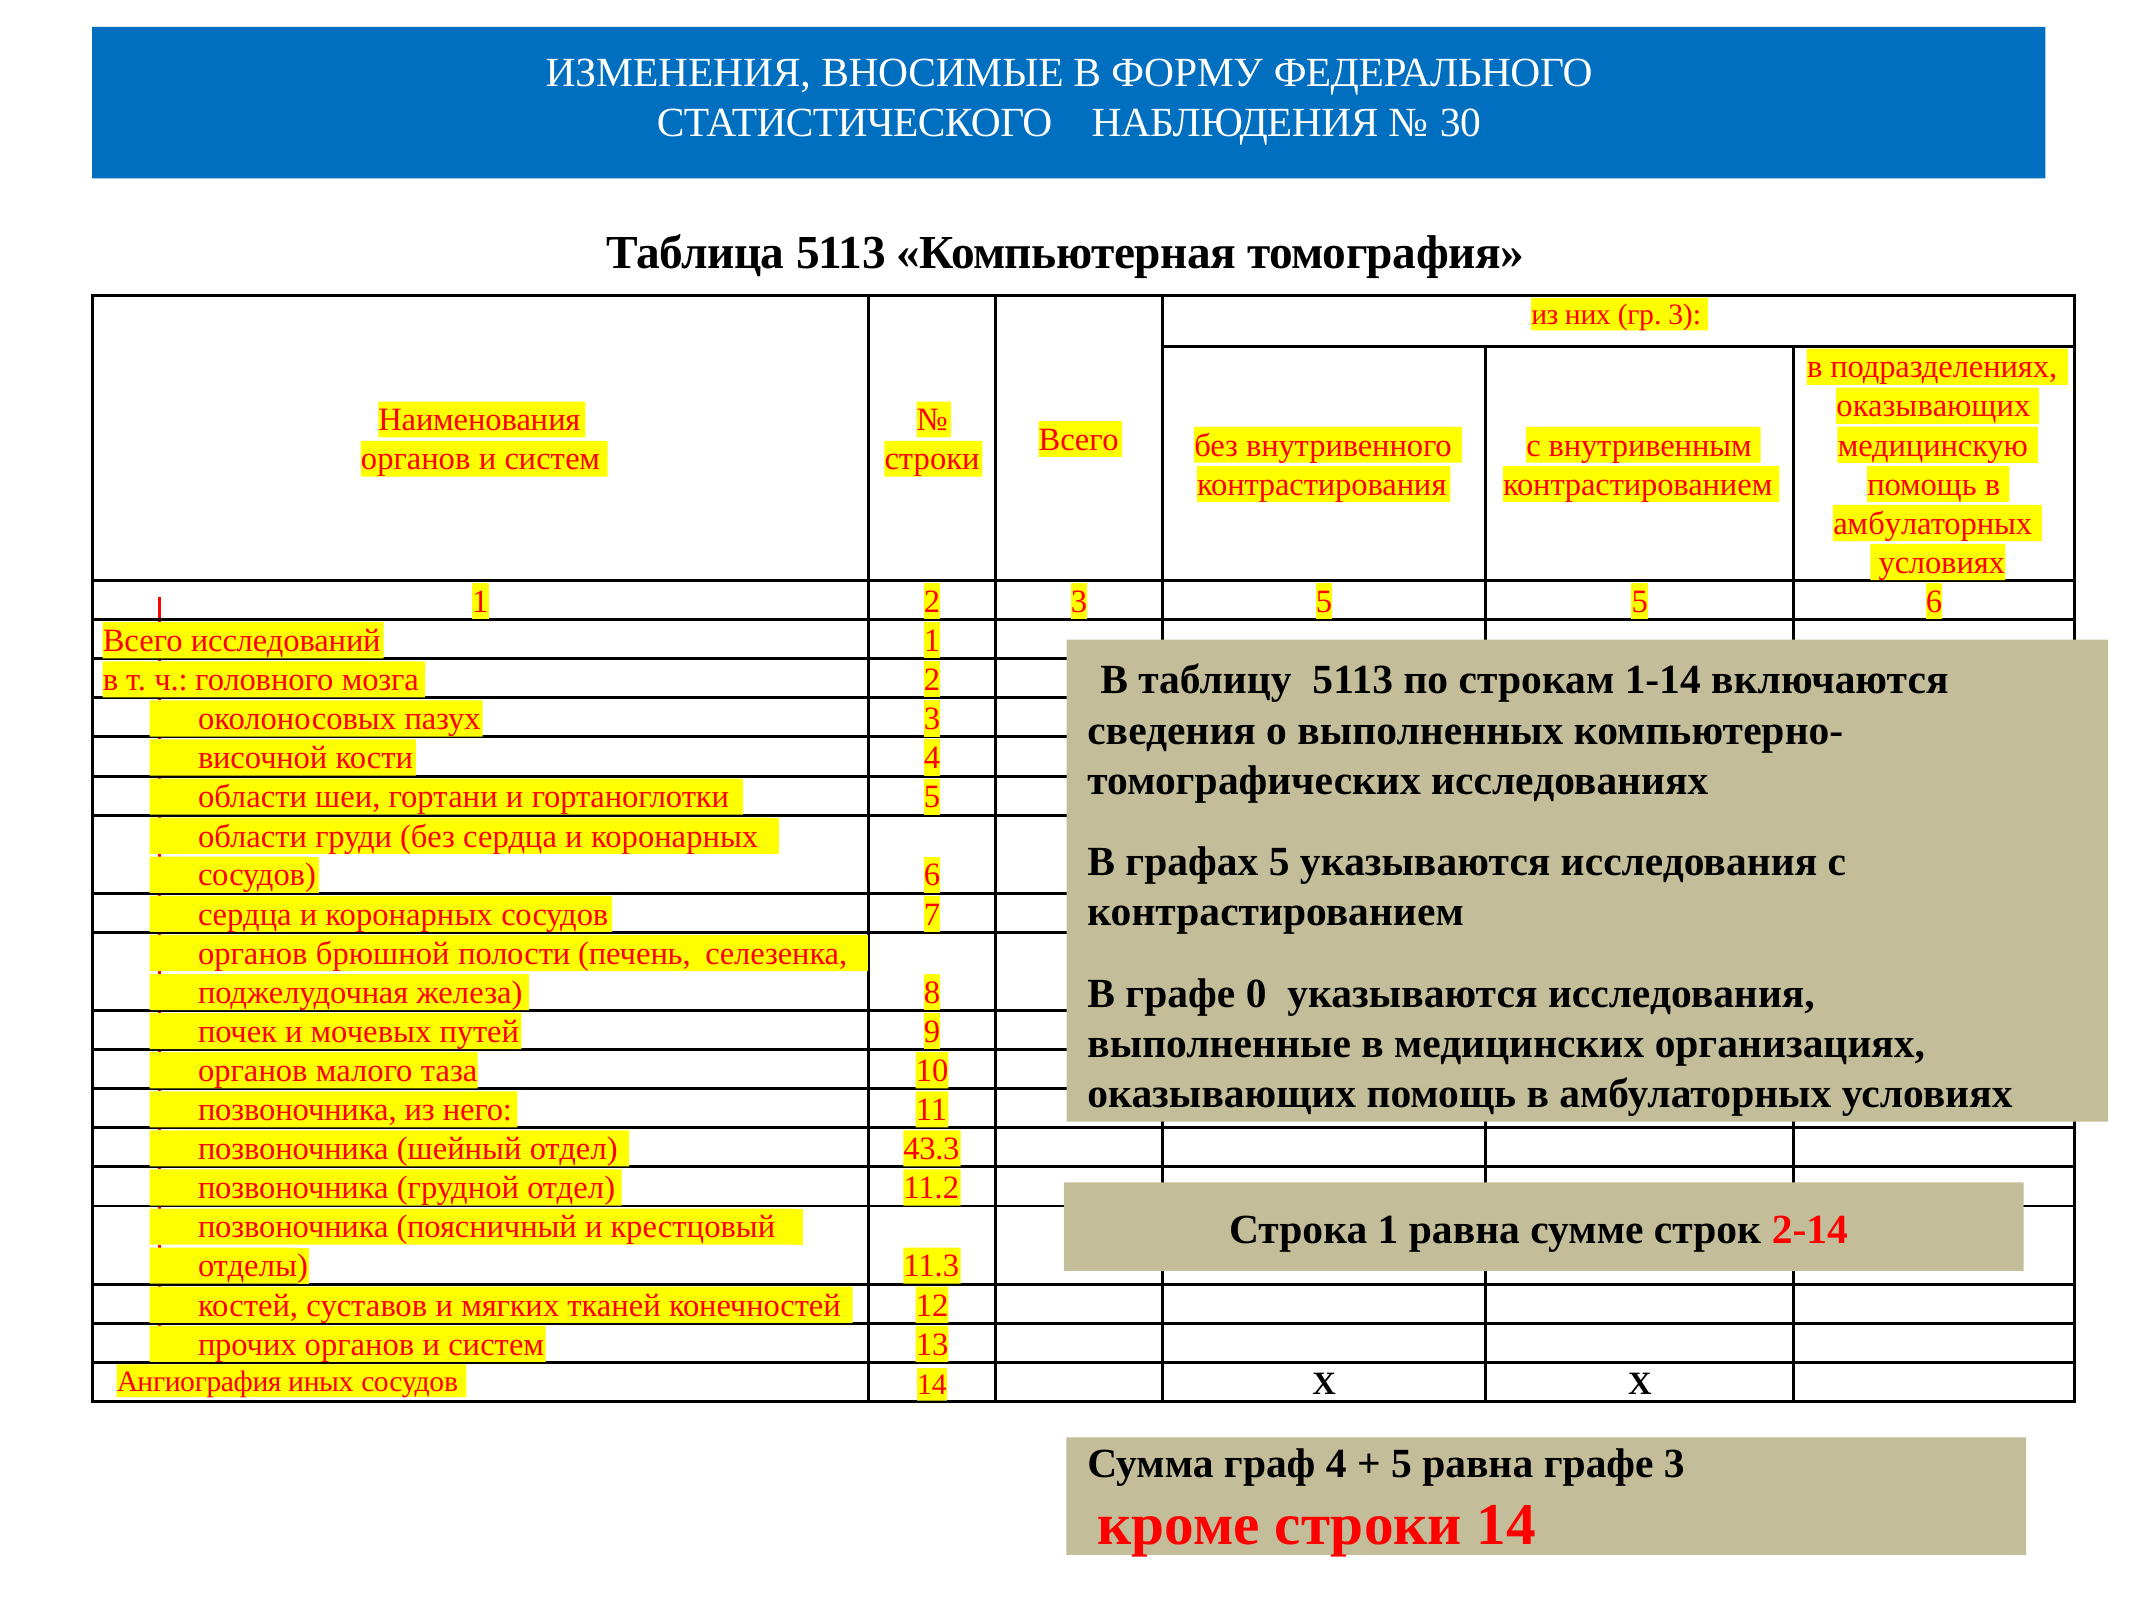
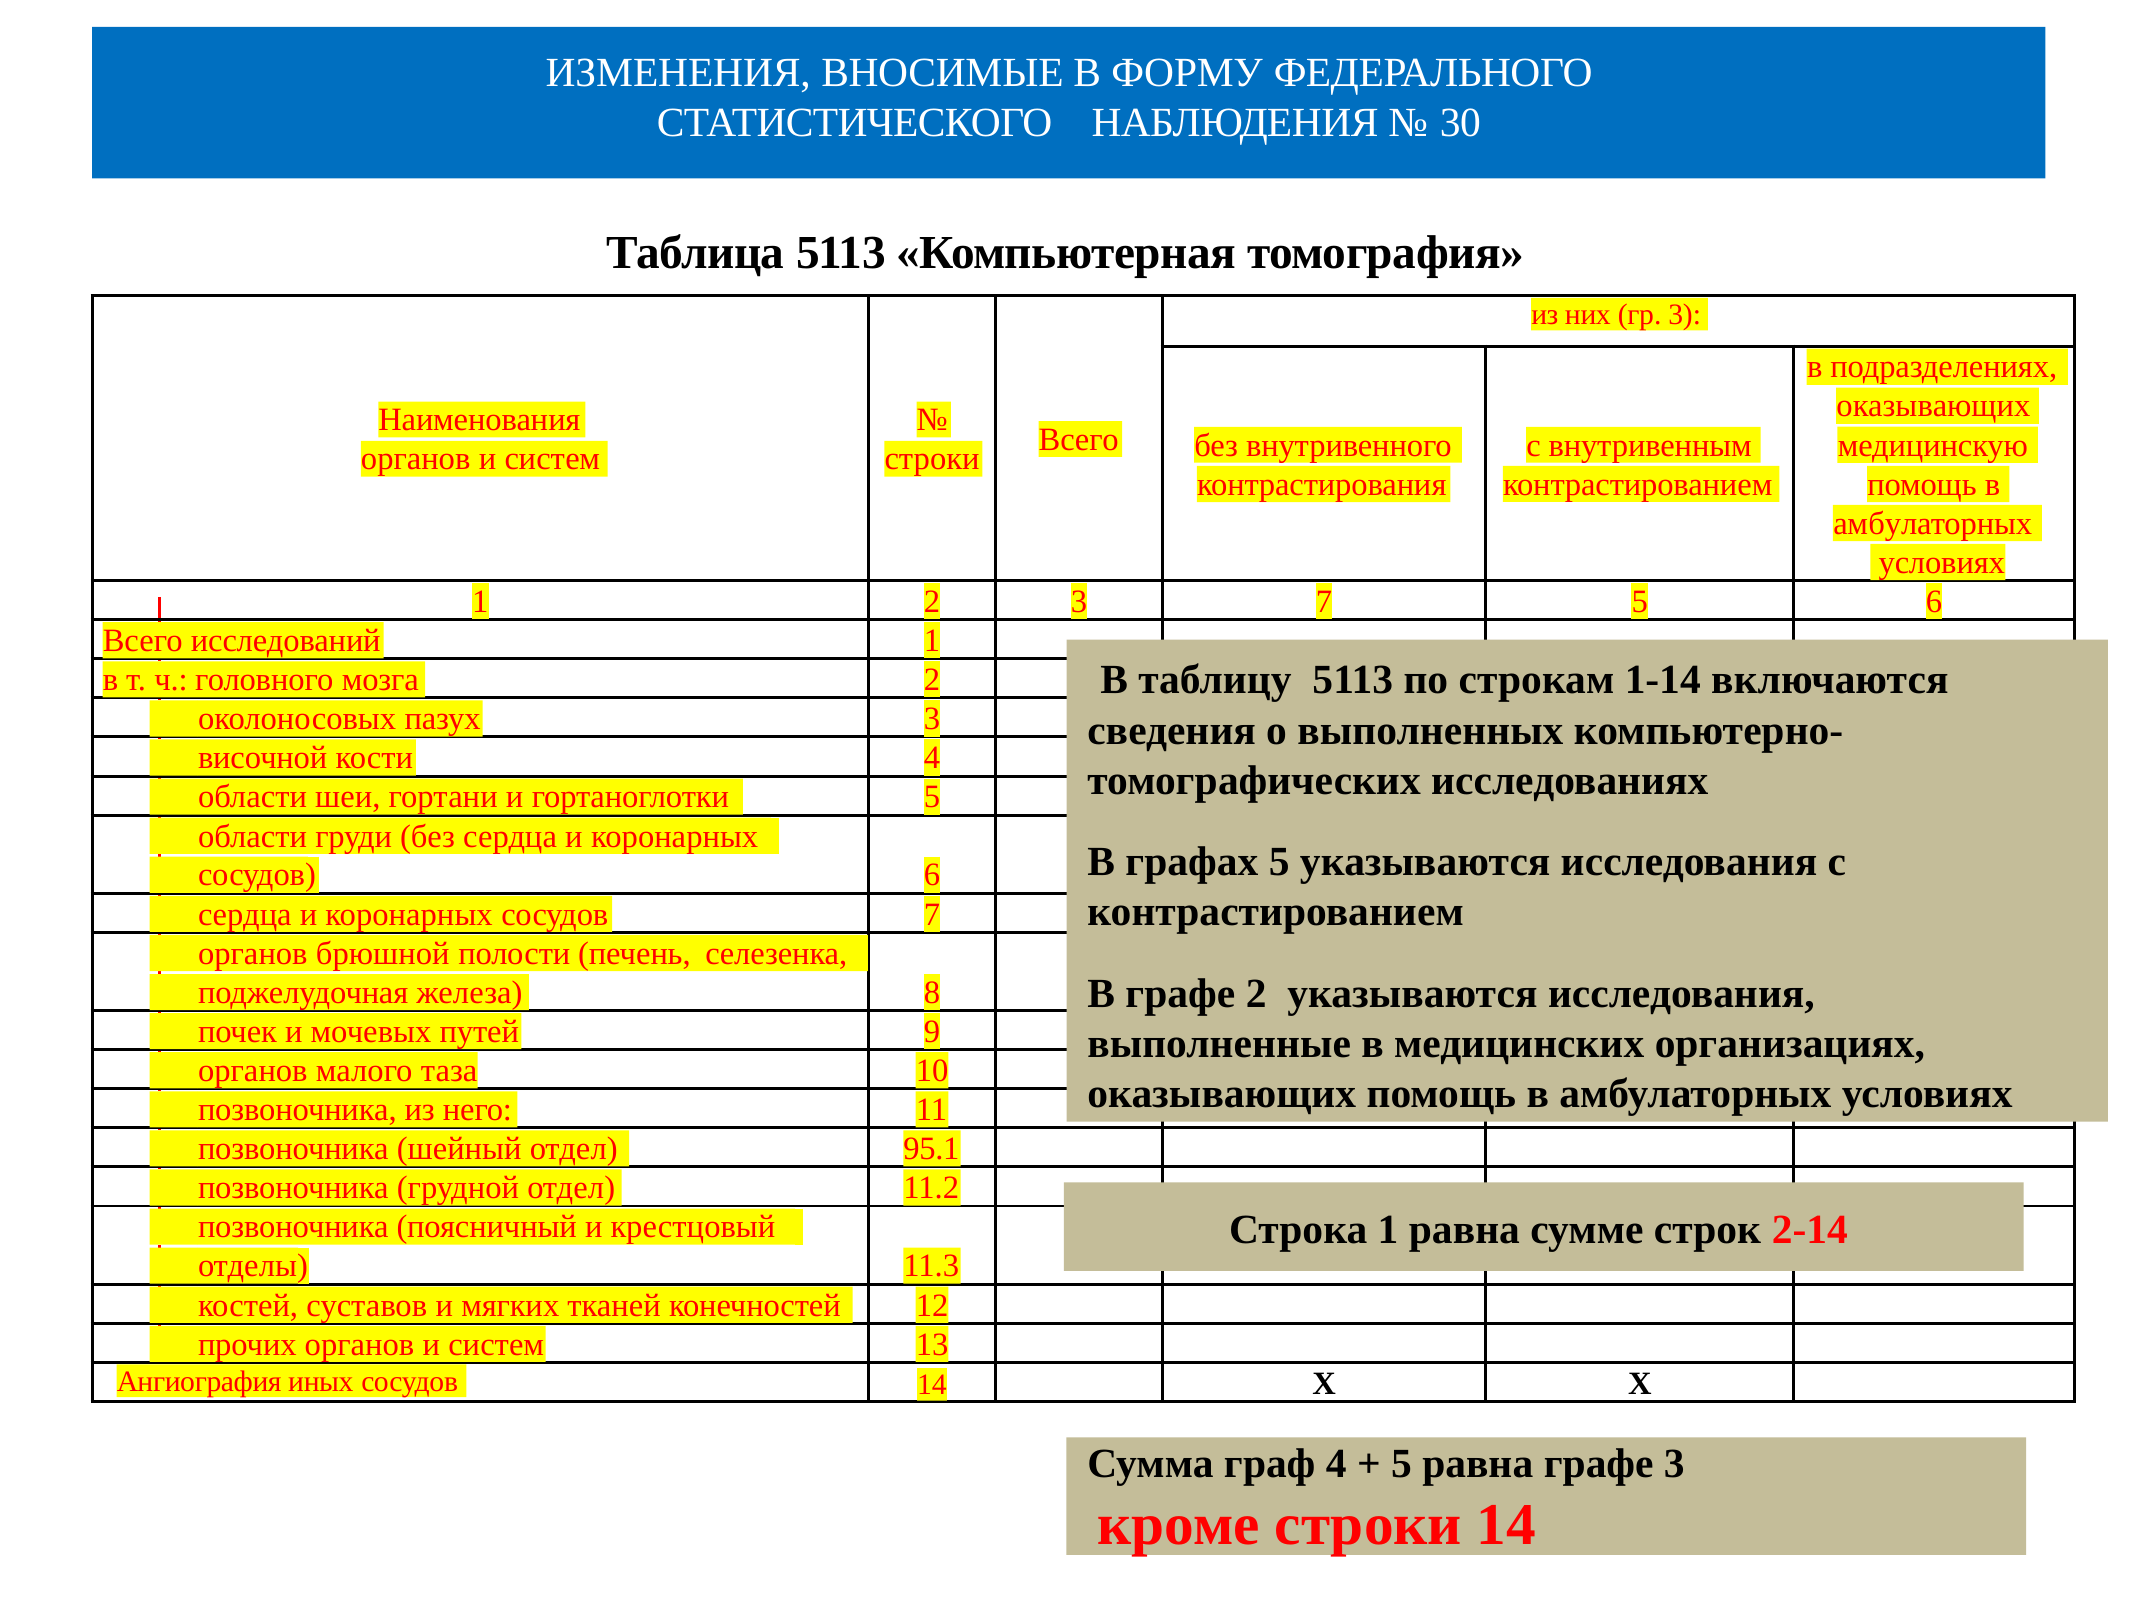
3 5: 5 -> 7 (1324, 602)
графе 0: 0 -> 2 (1256, 994)
43.3: 43.3 -> 95.1 (931, 1149)
